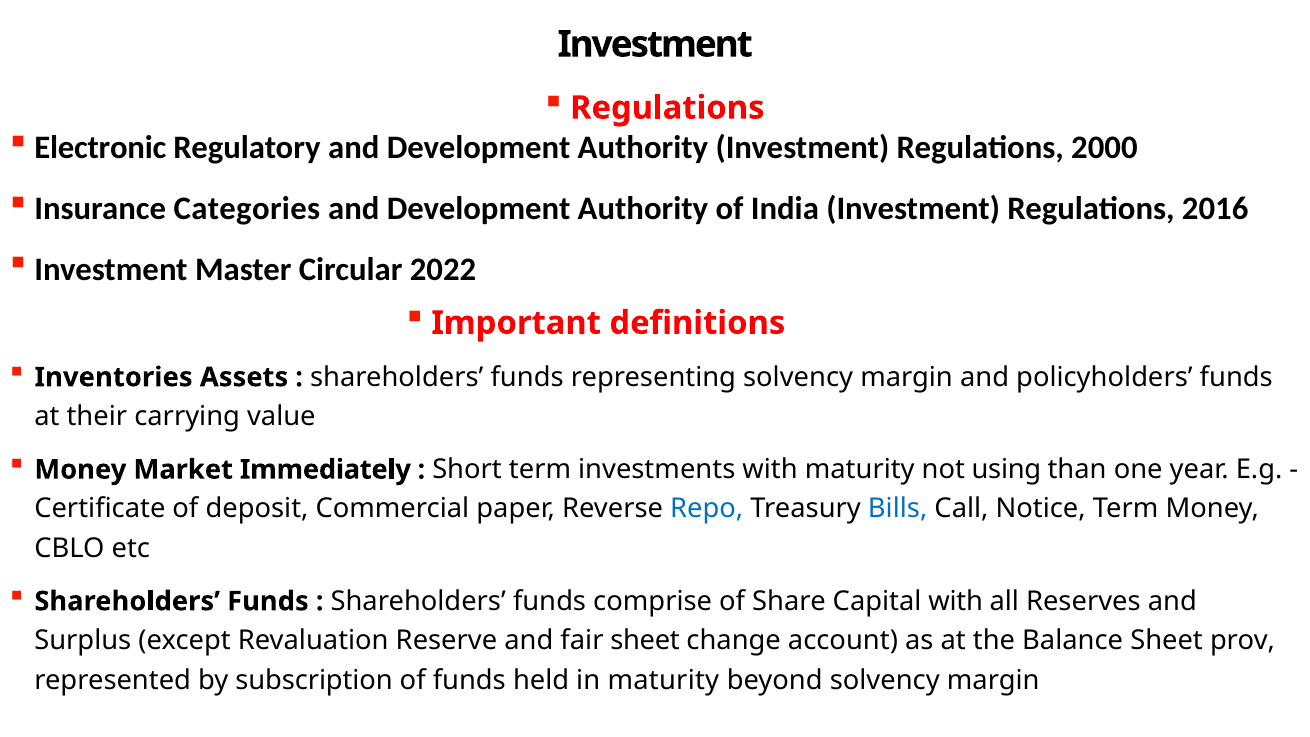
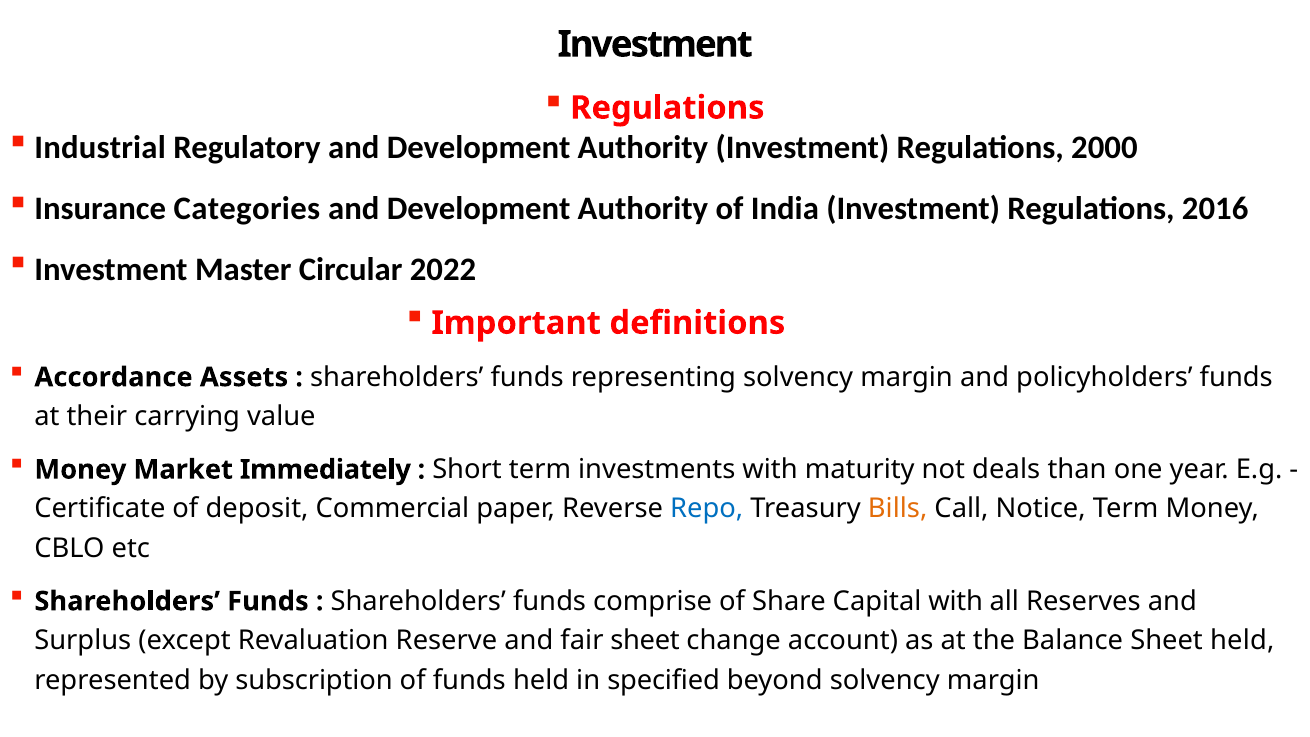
Electronic: Electronic -> Industrial (100, 148)
Inventories: Inventories -> Accordance (114, 377)
using: using -> deals (1006, 470)
Bills colour: blue -> orange (898, 509)
Sheet prov: prov -> held (1242, 641)
in maturity: maturity -> specified (664, 680)
